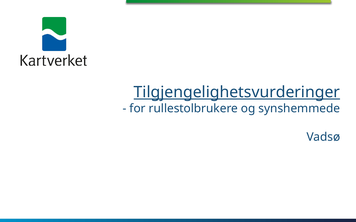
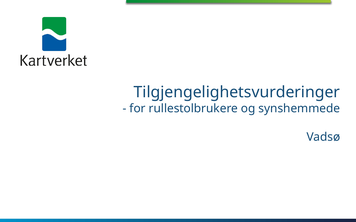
Tilgjengelighetsvurderinger underline: present -> none (237, 92)
